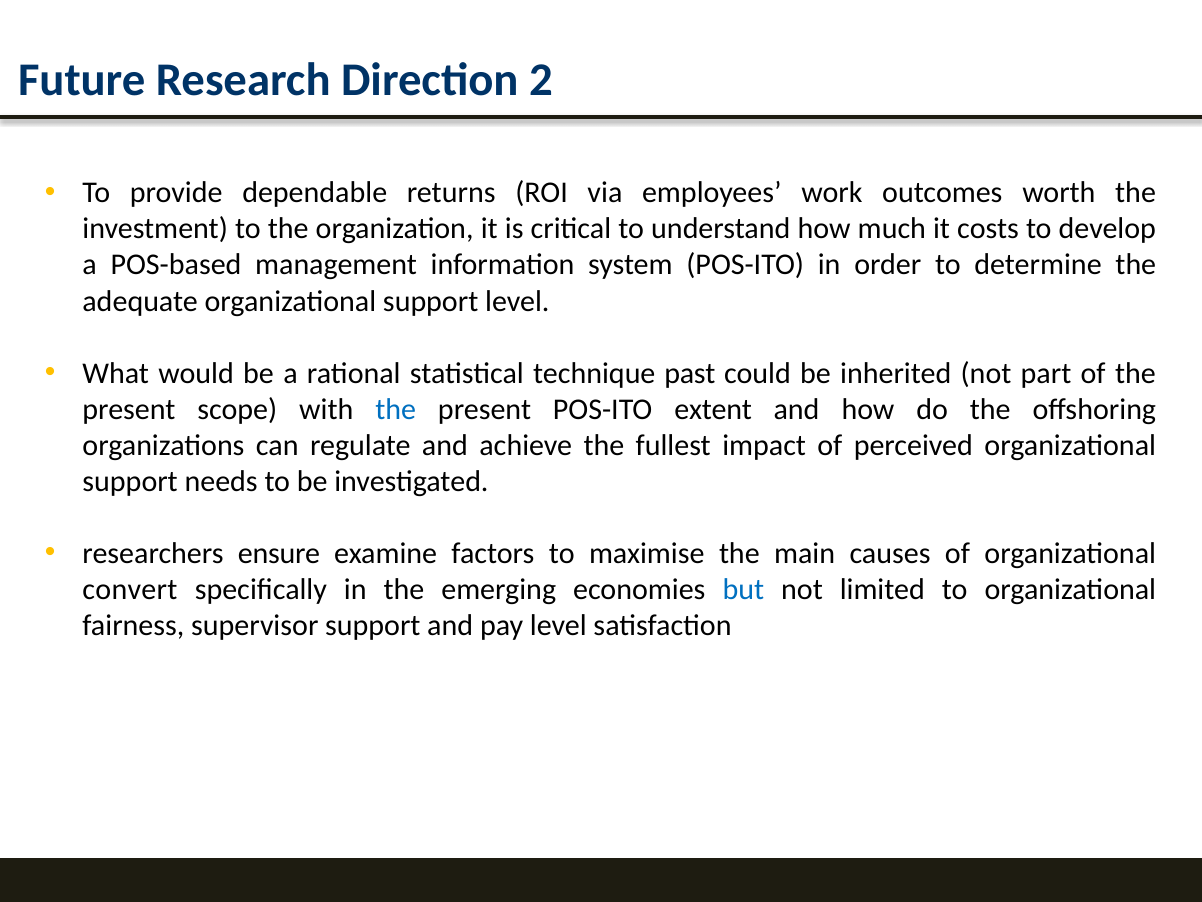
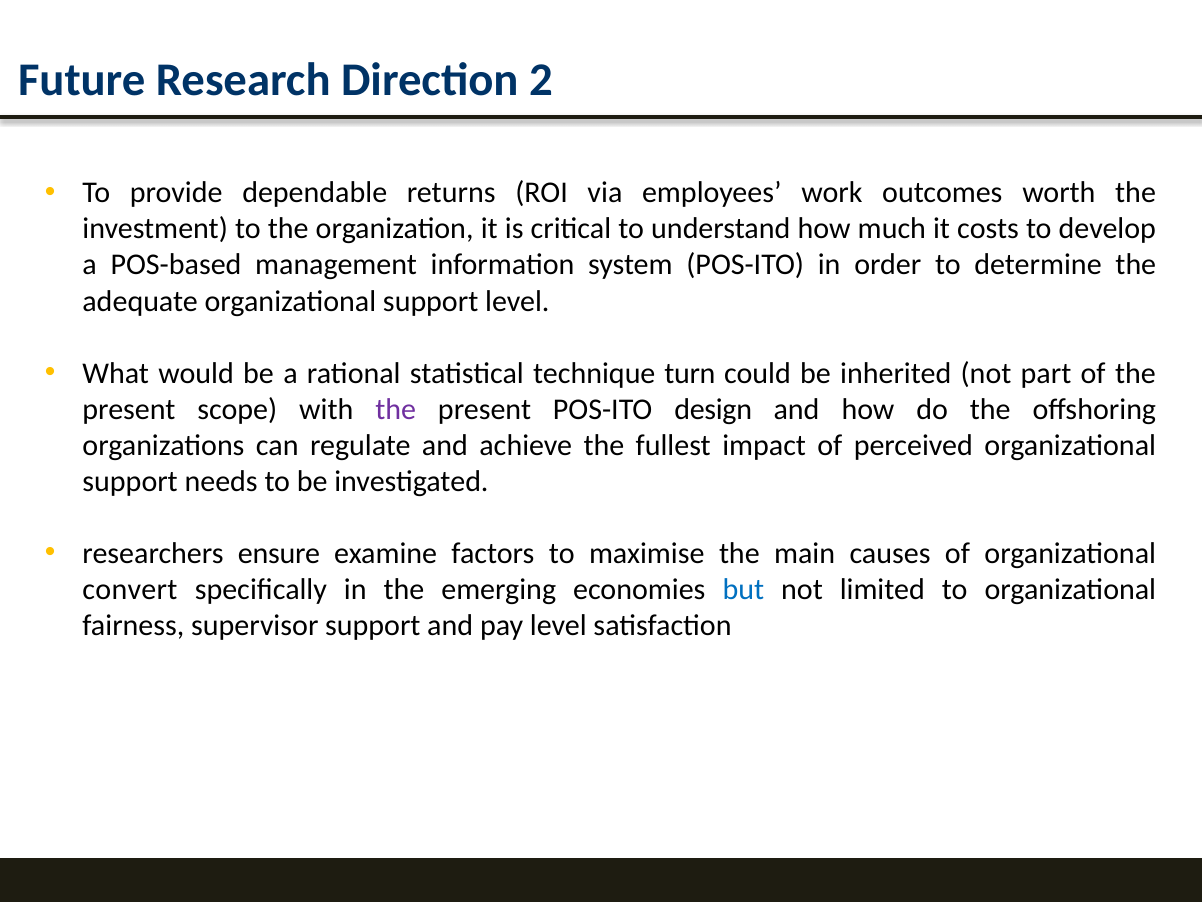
past: past -> turn (690, 373)
the colour: blue -> purple (396, 409)
extent: extent -> design (713, 409)
